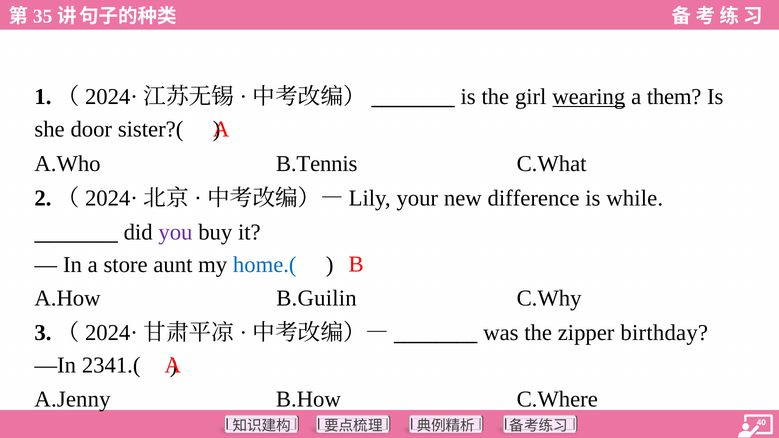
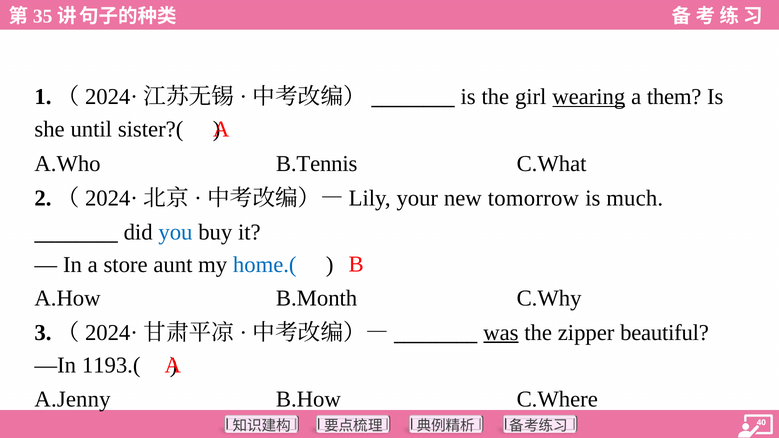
door: door -> until (91, 129)
difference: difference -> tomorrow (533, 198)
while: while -> much (635, 198)
you colour: purple -> blue (175, 232)
B.Guilin: B.Guilin -> B.Month (317, 298)
was underline: none -> present (501, 333)
birthday: birthday -> beautiful (664, 333)
2341.(: 2341.( -> 1193.( (111, 365)
